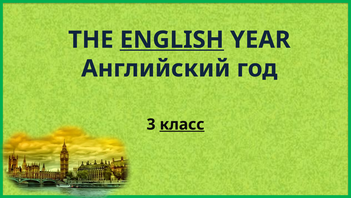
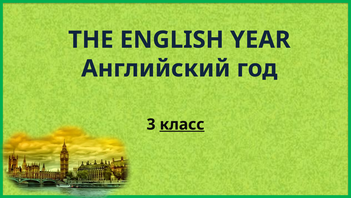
ENGLISH underline: present -> none (172, 40)
